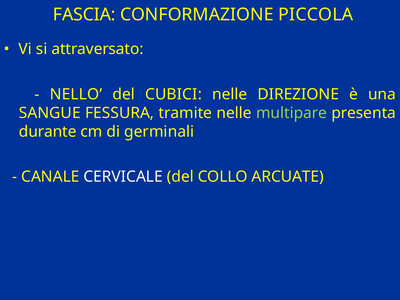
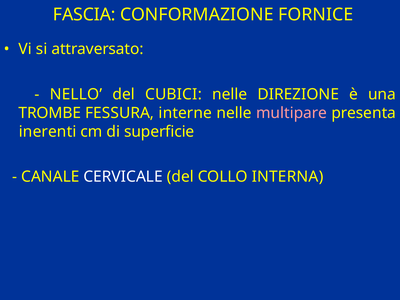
PICCOLA: PICCOLA -> FORNICE (316, 15)
SANGUE: SANGUE -> TROMBE (50, 113)
tramite: tramite -> interne (185, 113)
multipare colour: light green -> pink (292, 113)
durante: durante -> inerenti (48, 132)
germinali: germinali -> superficie (159, 132)
ARCUATE: ARCUATE -> INTERNA (288, 177)
